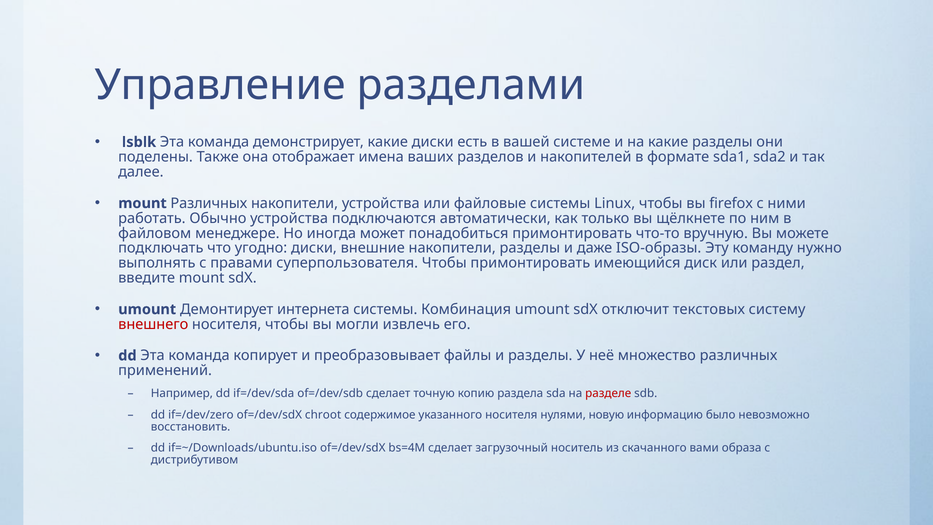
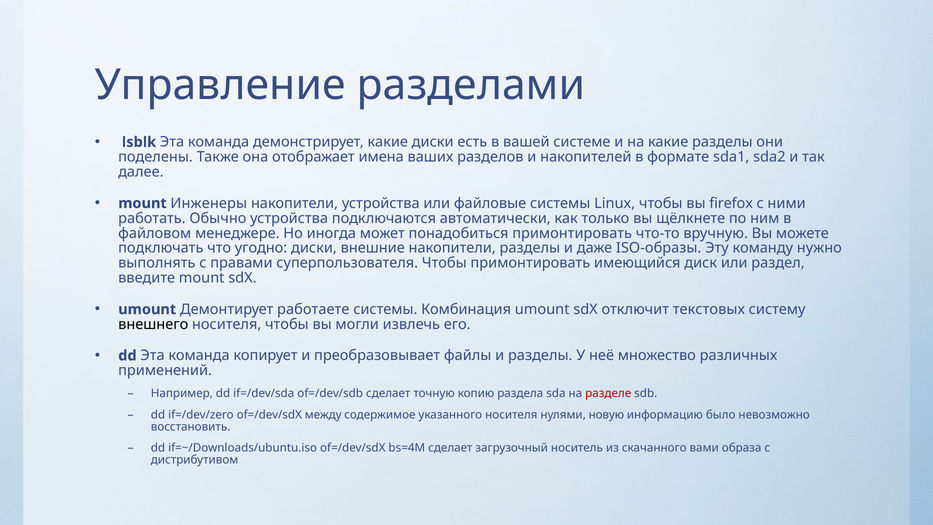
mount Различных: Различных -> Инженеры (209, 203)
интернета: интернета -> работаете (313, 309)
внешнего colour: red -> black (153, 324)
chroot: chroot -> между (323, 415)
